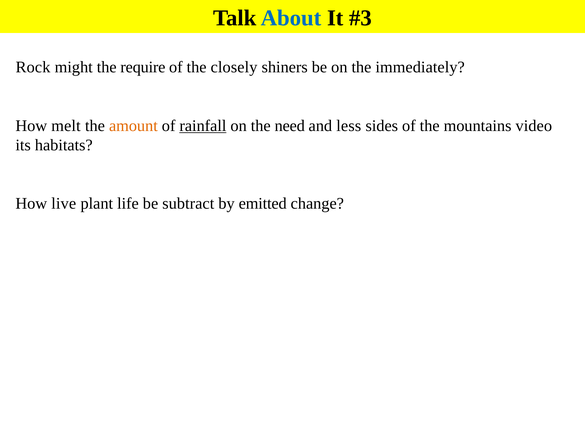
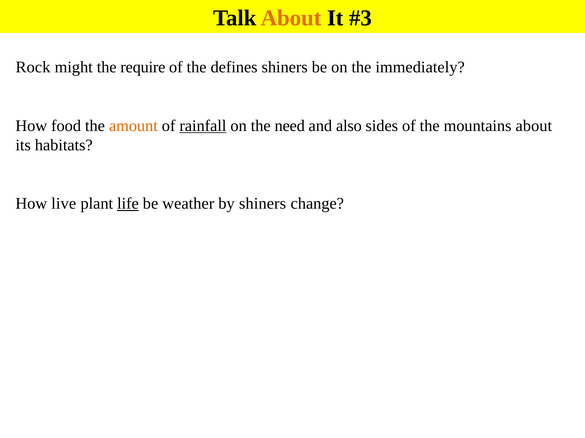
About colour: blue -> orange (291, 18)
closely: closely -> defines (234, 67)
melt: melt -> food (66, 126)
less: less -> also (349, 126)
mountains video: video -> about (534, 126)
life underline: none -> present (128, 204)
subtract: subtract -> weather (188, 204)
by emitted: emitted -> shiners (263, 204)
